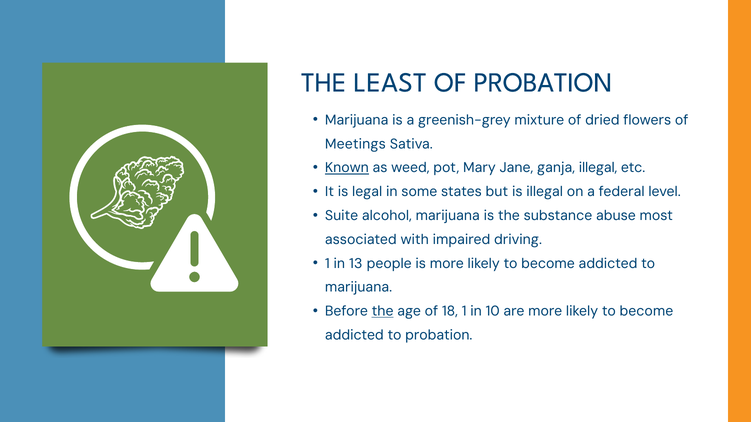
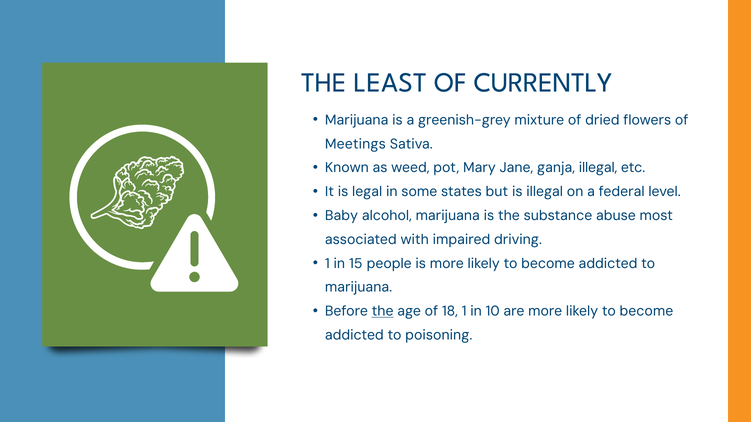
OF PROBATION: PROBATION -> CURRENTLY (543, 83)
Known underline: present -> none (347, 168)
Suite: Suite -> Baby (341, 216)
13: 13 -> 15 (356, 264)
to probation: probation -> poisoning (439, 336)
